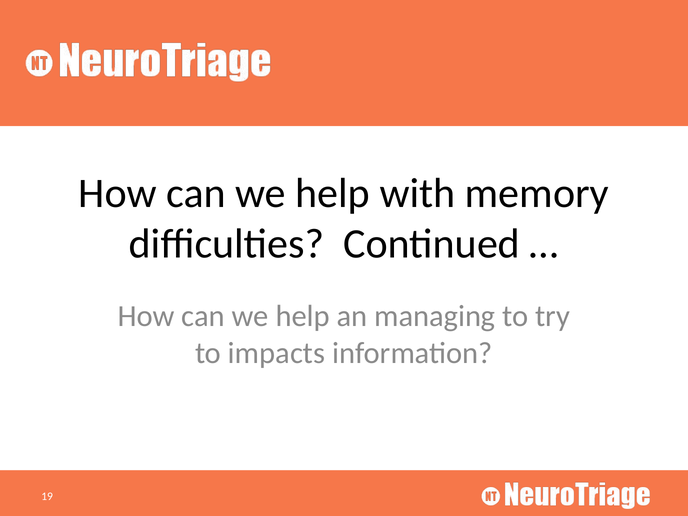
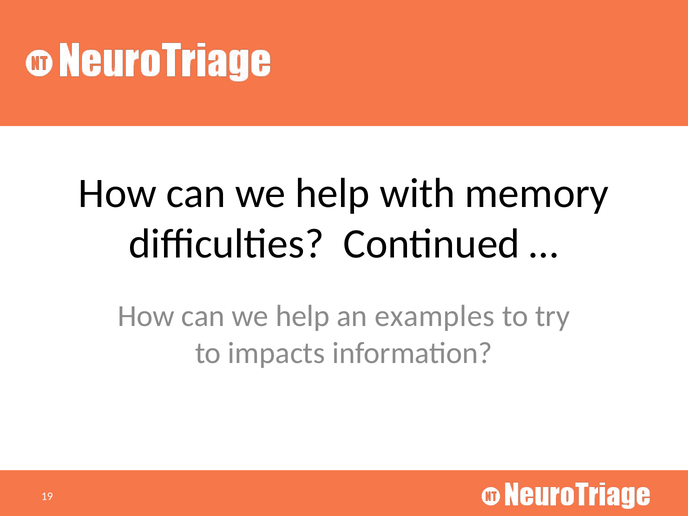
managing: managing -> examples (435, 316)
